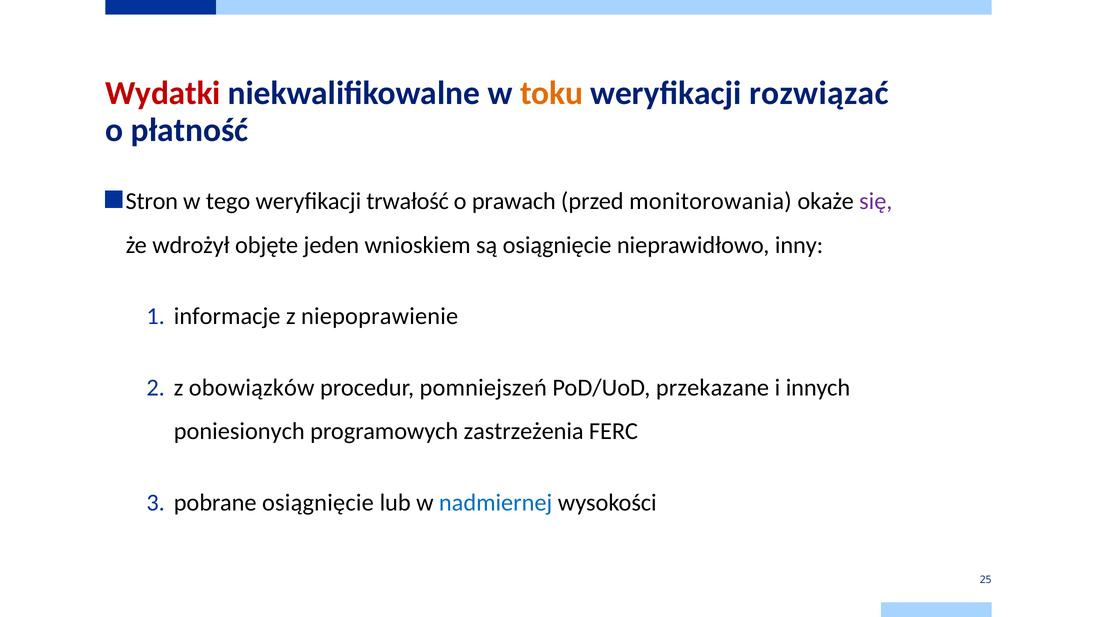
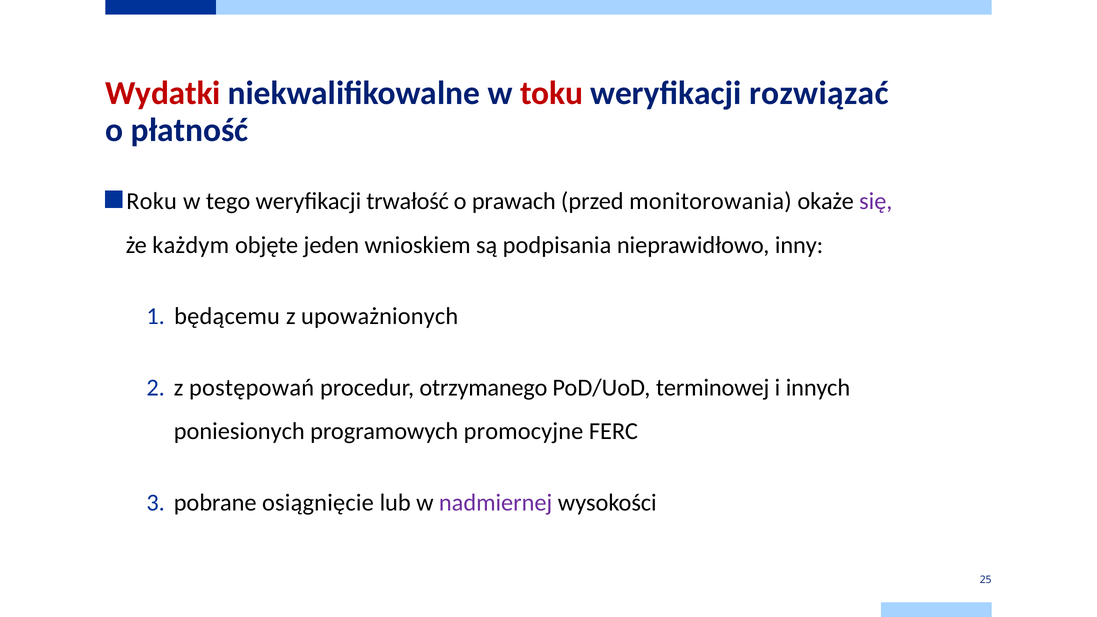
toku colour: orange -> red (552, 93)
Stron: Stron -> Roku (152, 201)
wdrożył: wdrożył -> każdym (191, 245)
są osiągnięcie: osiągnięcie -> podpisania (557, 245)
informacje: informacje -> będącemu (227, 316)
niepoprawienie: niepoprawienie -> upoważnionych (380, 316)
obowiązków: obowiązków -> postępowań (252, 388)
pomniejszeń: pomniejszeń -> otrzymanego (483, 388)
przekazane: przekazane -> terminowej (713, 388)
zastrzeżenia: zastrzeżenia -> promocyjne (524, 431)
nadmiernej colour: blue -> purple (496, 503)
